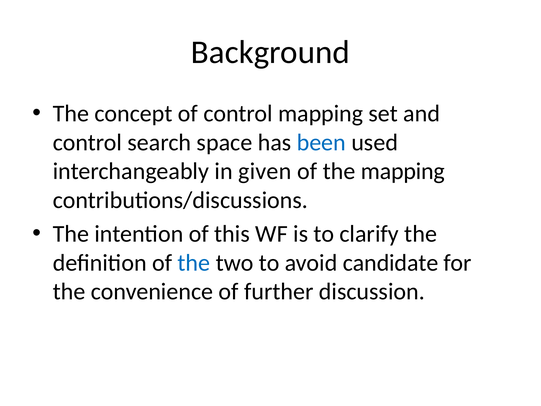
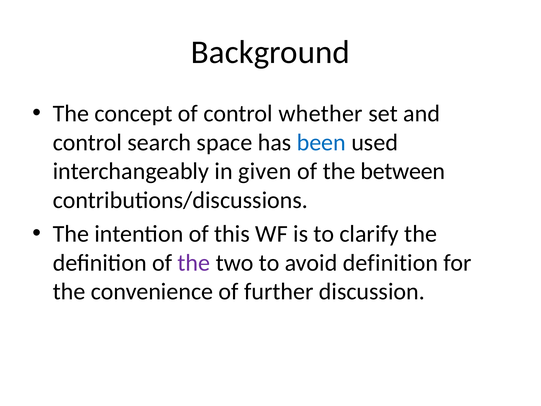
control mapping: mapping -> whether (320, 113)
the mapping: mapping -> between (403, 171)
the colour: blue -> purple (194, 263)
avoid candidate: candidate -> definition (391, 263)
